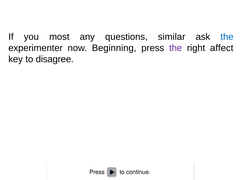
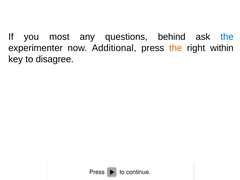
similar: similar -> behind (172, 37)
Beginning: Beginning -> Additional (114, 48)
the colour: purple -> orange (176, 48)
affect: affect -> within (222, 48)
